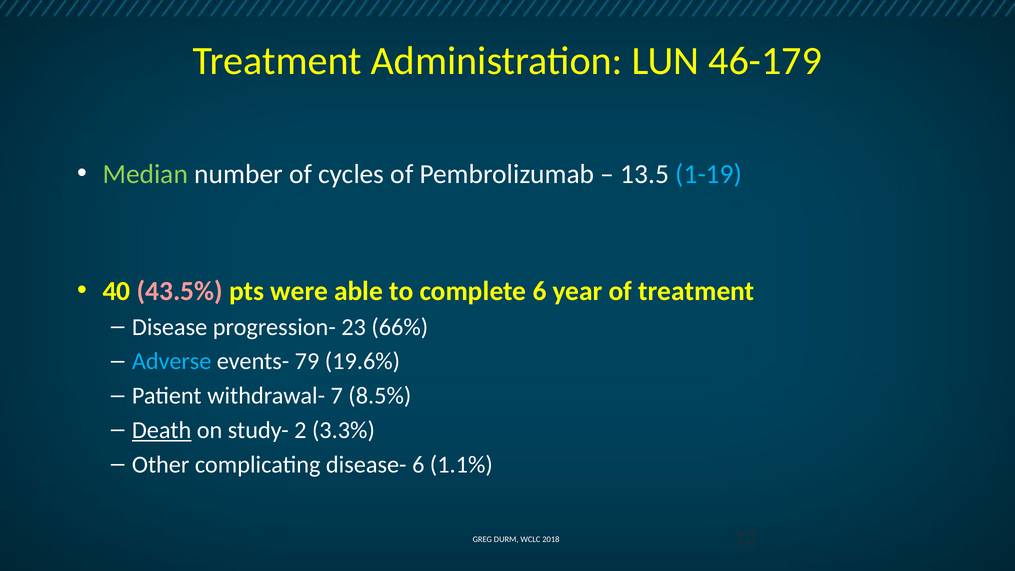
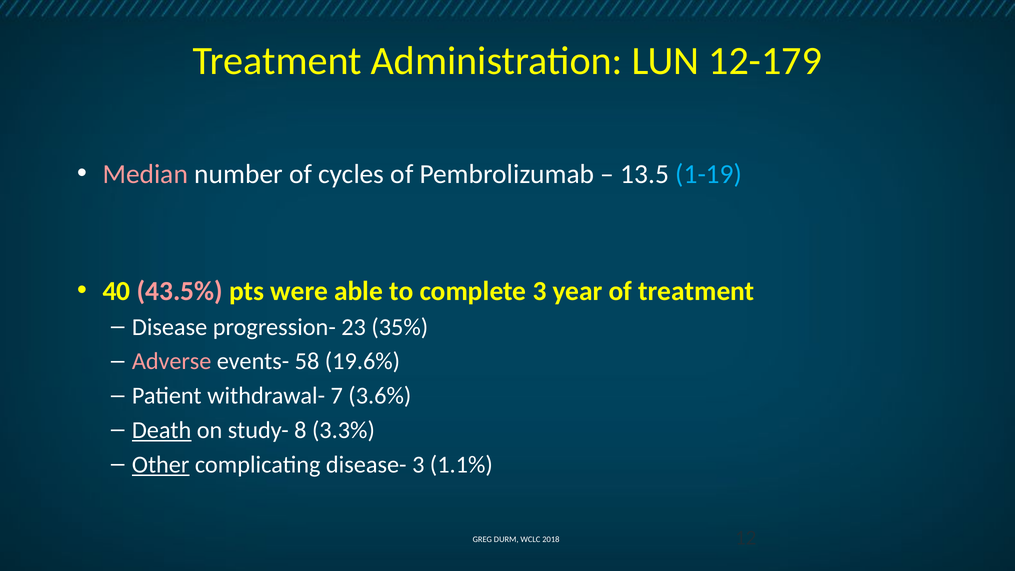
46-179: 46-179 -> 12-179 (765, 61)
Median colour: light green -> pink (145, 174)
complete 6: 6 -> 3 (539, 291)
66%: 66% -> 35% (400, 327)
Adverse colour: light blue -> pink (172, 361)
79: 79 -> 58 (307, 361)
8.5%: 8.5% -> 3.6% (380, 396)
2: 2 -> 8 (300, 430)
Other underline: none -> present (161, 465)
disease- 6: 6 -> 3 (418, 465)
